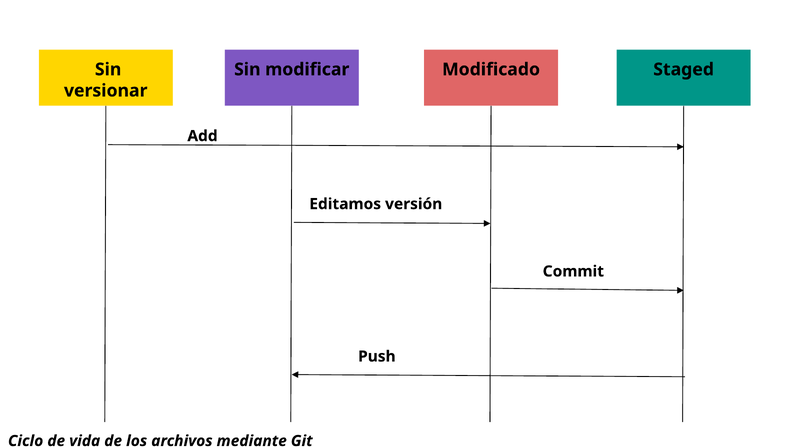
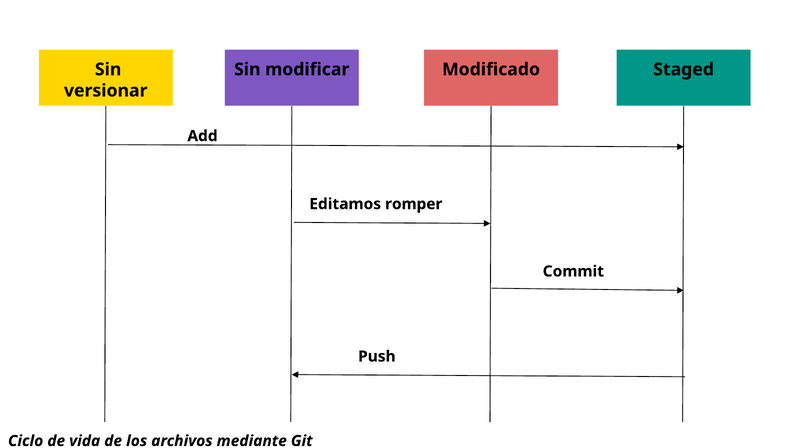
versión: versión -> romper (414, 204)
